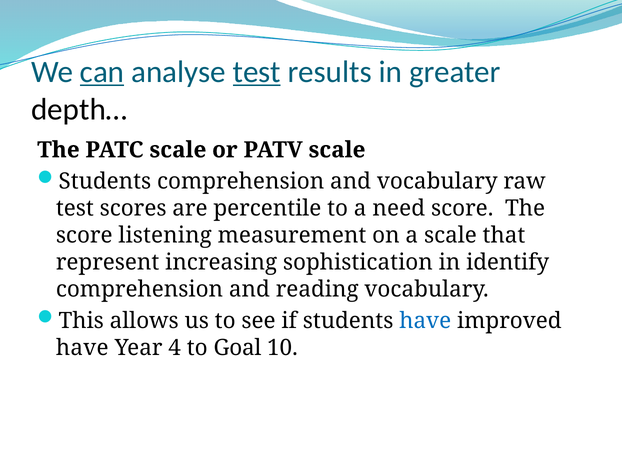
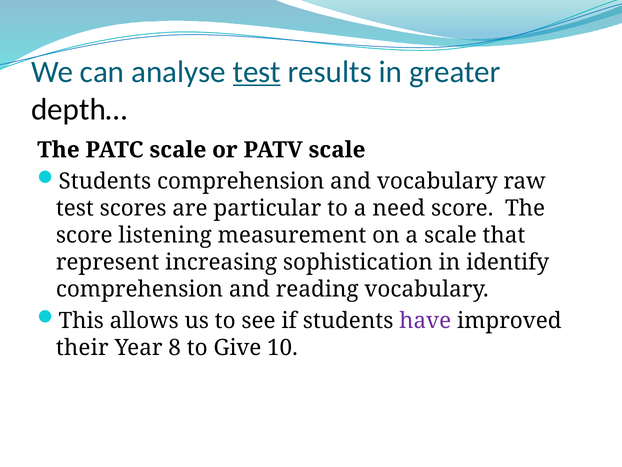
can underline: present -> none (102, 72)
percentile: percentile -> particular (267, 208)
have colour: blue -> purple (425, 320)
have: have -> their (82, 347)
4: 4 -> 8 (175, 347)
Goal: Goal -> Give (237, 347)
